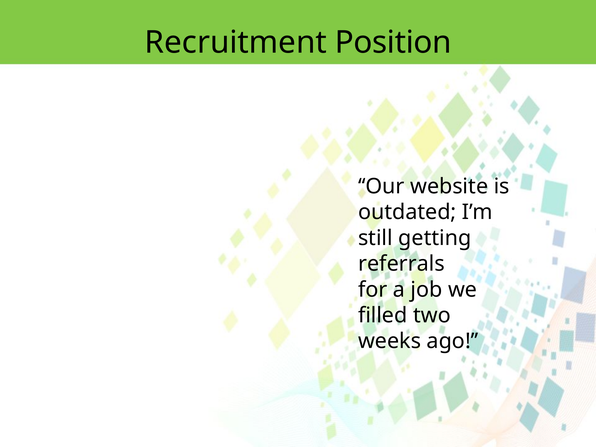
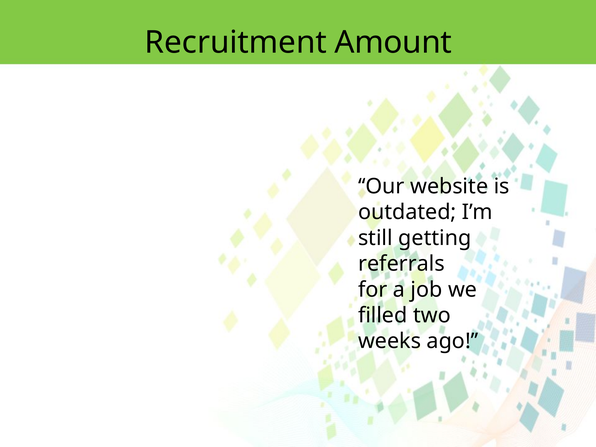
Position: Position -> Amount (393, 43)
